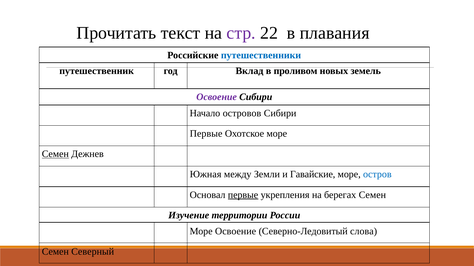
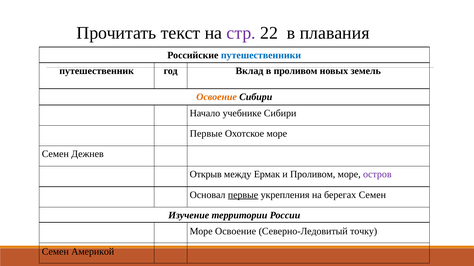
Освоение colour: purple -> orange (217, 97)
островов: островов -> учебнике (242, 113)
Семен underline: present -> none (55, 154)
Южная: Южная -> Открыв (206, 175)
Земли: Земли -> Ермак (267, 175)
и Гавайские: Гавайские -> Проливом (313, 175)
остров colour: blue -> purple (377, 175)
слова: слова -> точку (364, 232)
Северный: Северный -> Америкой (93, 252)
